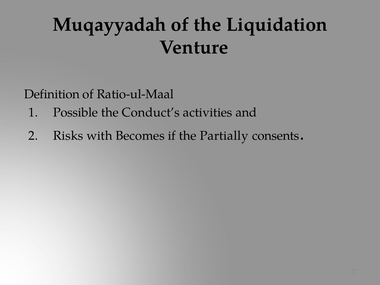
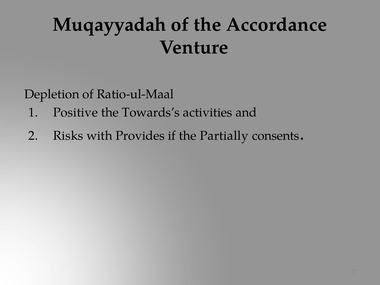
Liquidation: Liquidation -> Accordance (277, 25)
Definition: Definition -> Depletion (52, 94)
Possible: Possible -> Positive (75, 112)
Conduct’s: Conduct’s -> Towards’s (151, 112)
Becomes: Becomes -> Provides (140, 136)
